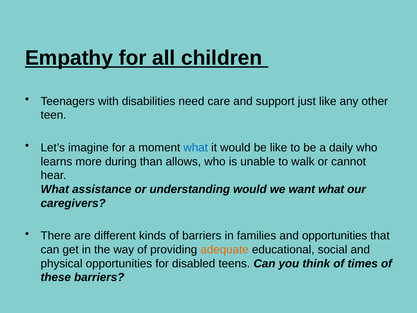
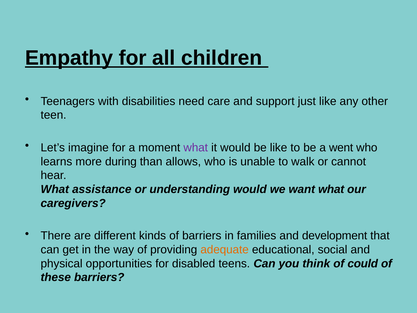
what colour: blue -> purple (196, 147)
daily: daily -> went (341, 147)
and opportunities: opportunities -> development (335, 236)
times: times -> could (363, 263)
